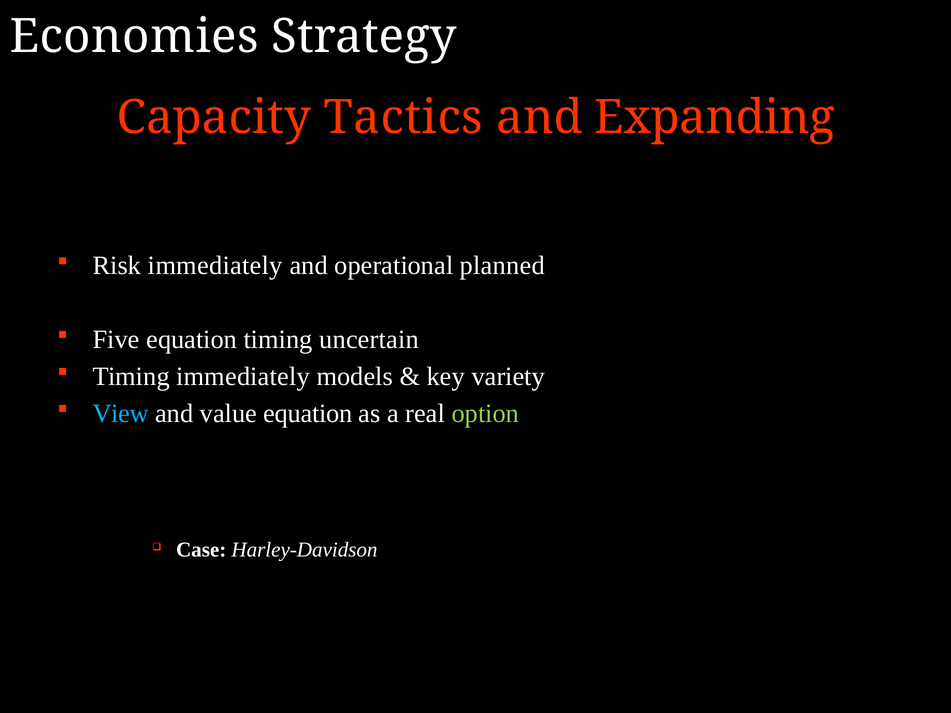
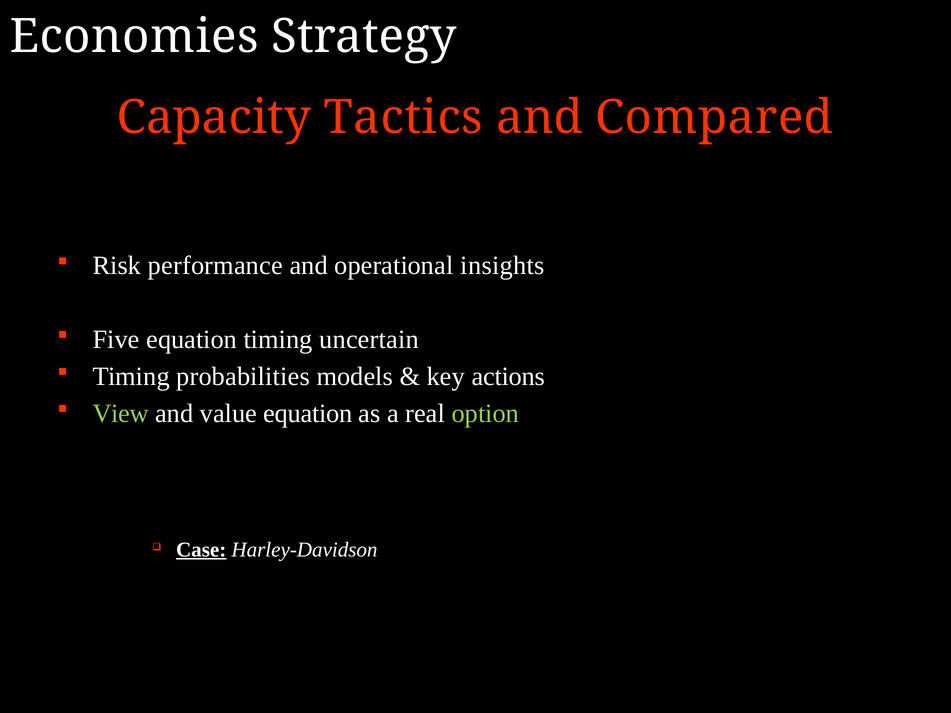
Expanding: Expanding -> Compared (714, 117)
Risk immediately: immediately -> performance (215, 266)
planned: planned -> insights (502, 266)
Timing immediately: immediately -> probabilities (243, 377)
variety: variety -> actions (508, 377)
View colour: light blue -> light green (121, 414)
Case underline: none -> present (201, 550)
